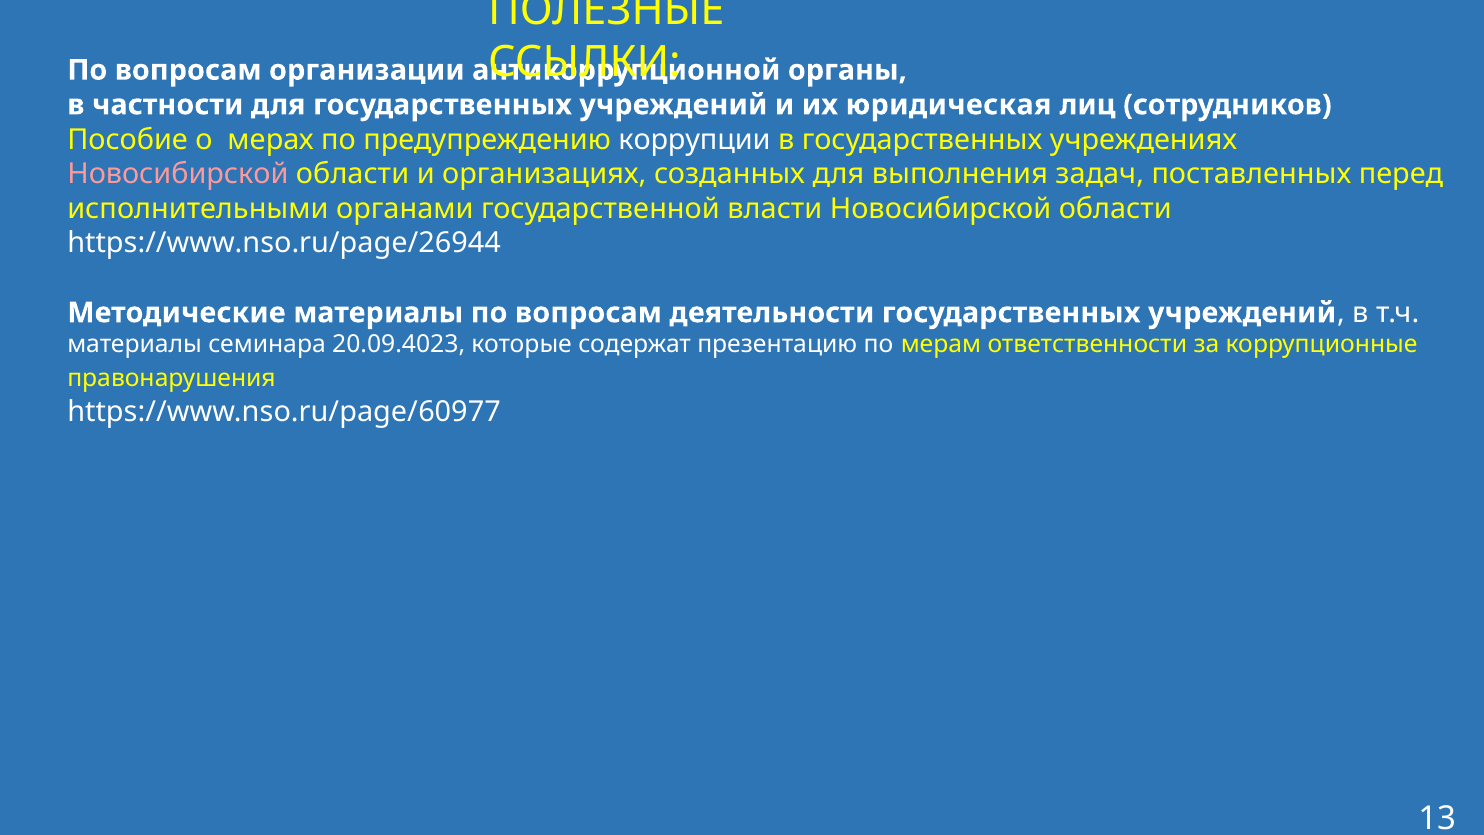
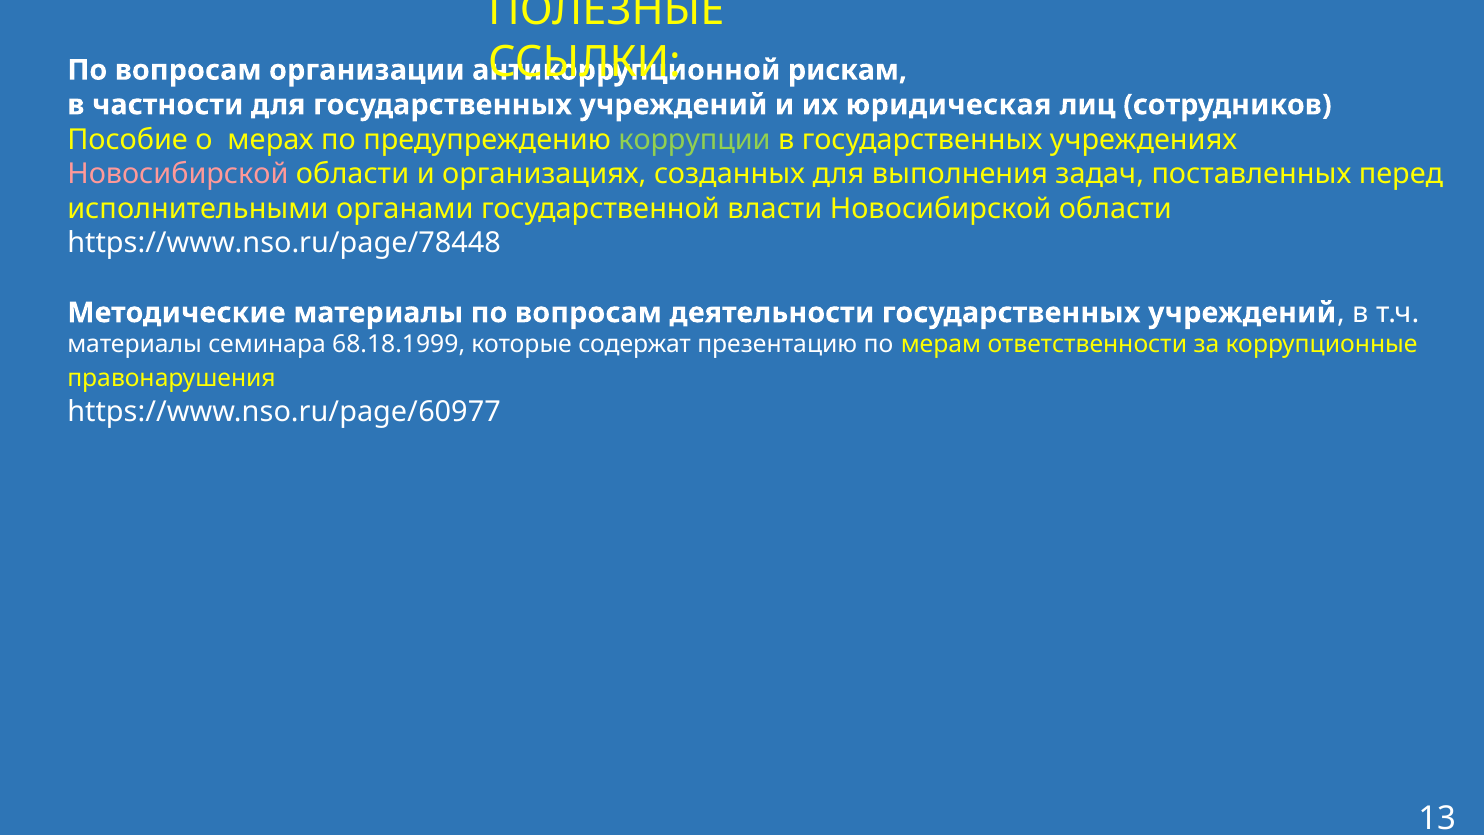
органы: органы -> рискам (847, 70)
коррупции colour: white -> light green (694, 139)
https://www.nso.ru/page/26944: https://www.nso.ru/page/26944 -> https://www.nso.ru/page/78448 (284, 243)
20.09.4023: 20.09.4023 -> 68.18.1999 (399, 345)
